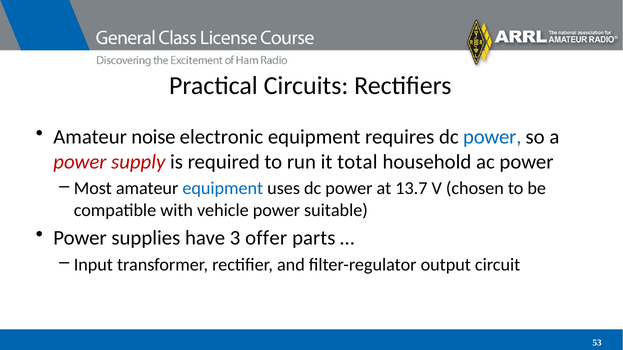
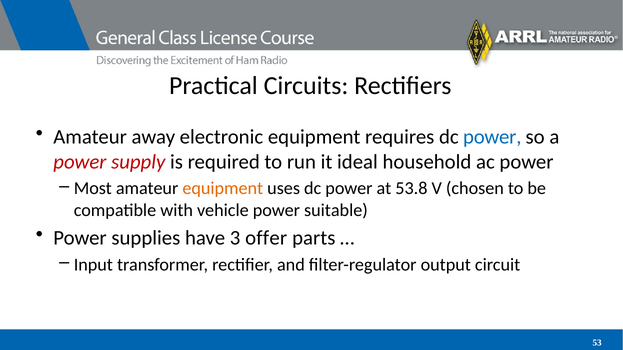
noise: noise -> away (153, 137)
total: total -> ideal (357, 162)
equipment colour: blue -> orange (223, 189)
13.7: 13.7 -> 53.8 (411, 189)
